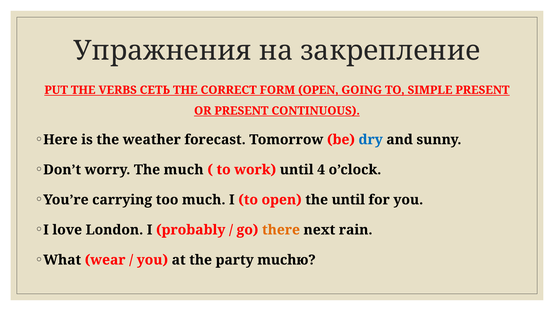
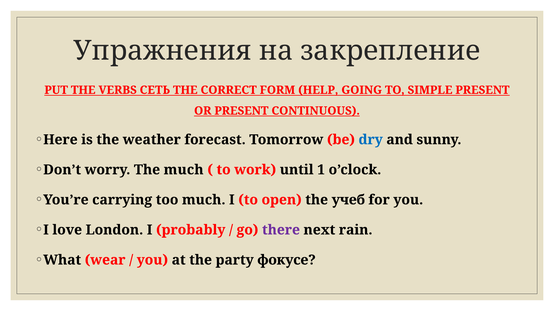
FORM OPEN: OPEN -> HELP (318, 90)
4: 4 -> 1 (321, 170)
the until: until -> учеб (348, 200)
there colour: orange -> purple (281, 230)
muchю: muchю -> фокусе (287, 260)
